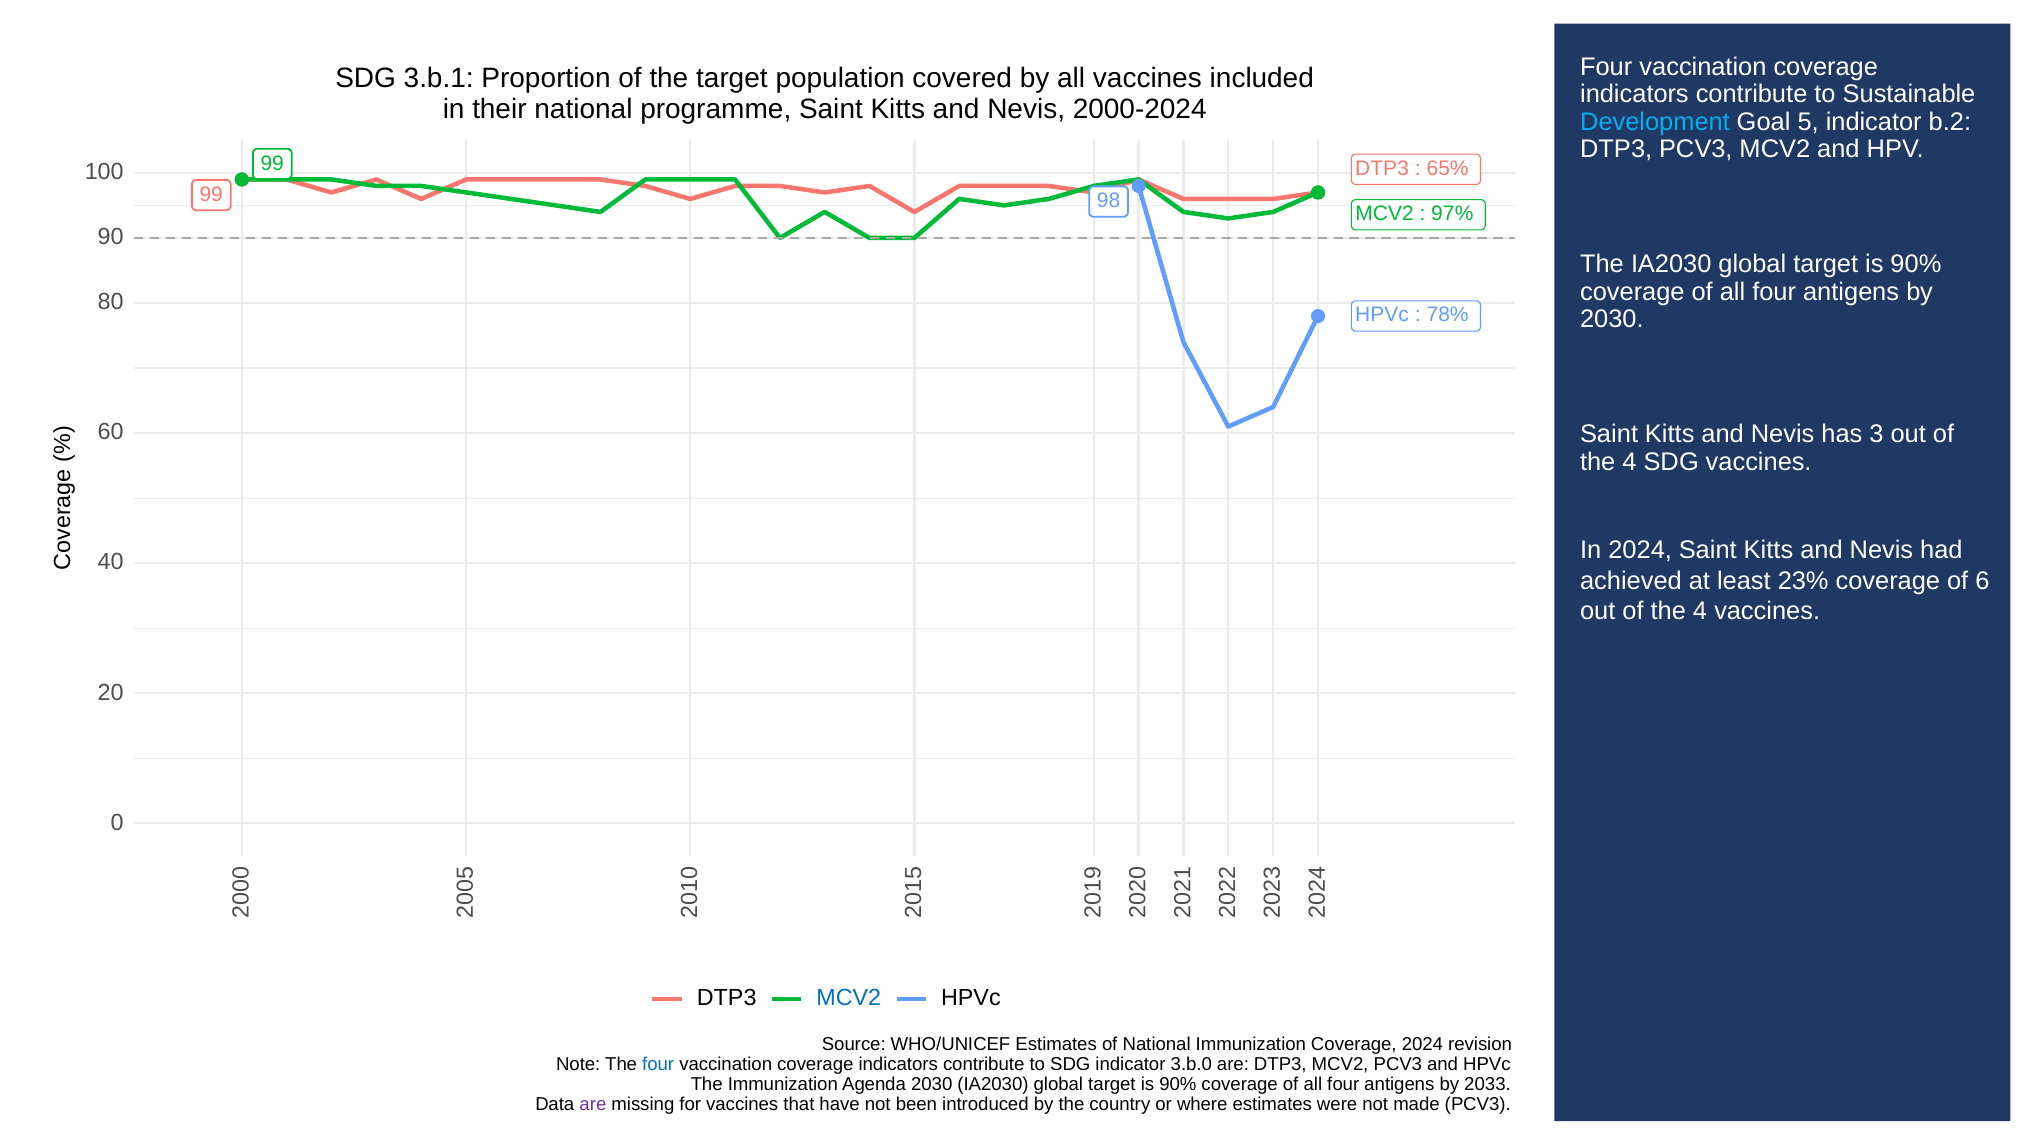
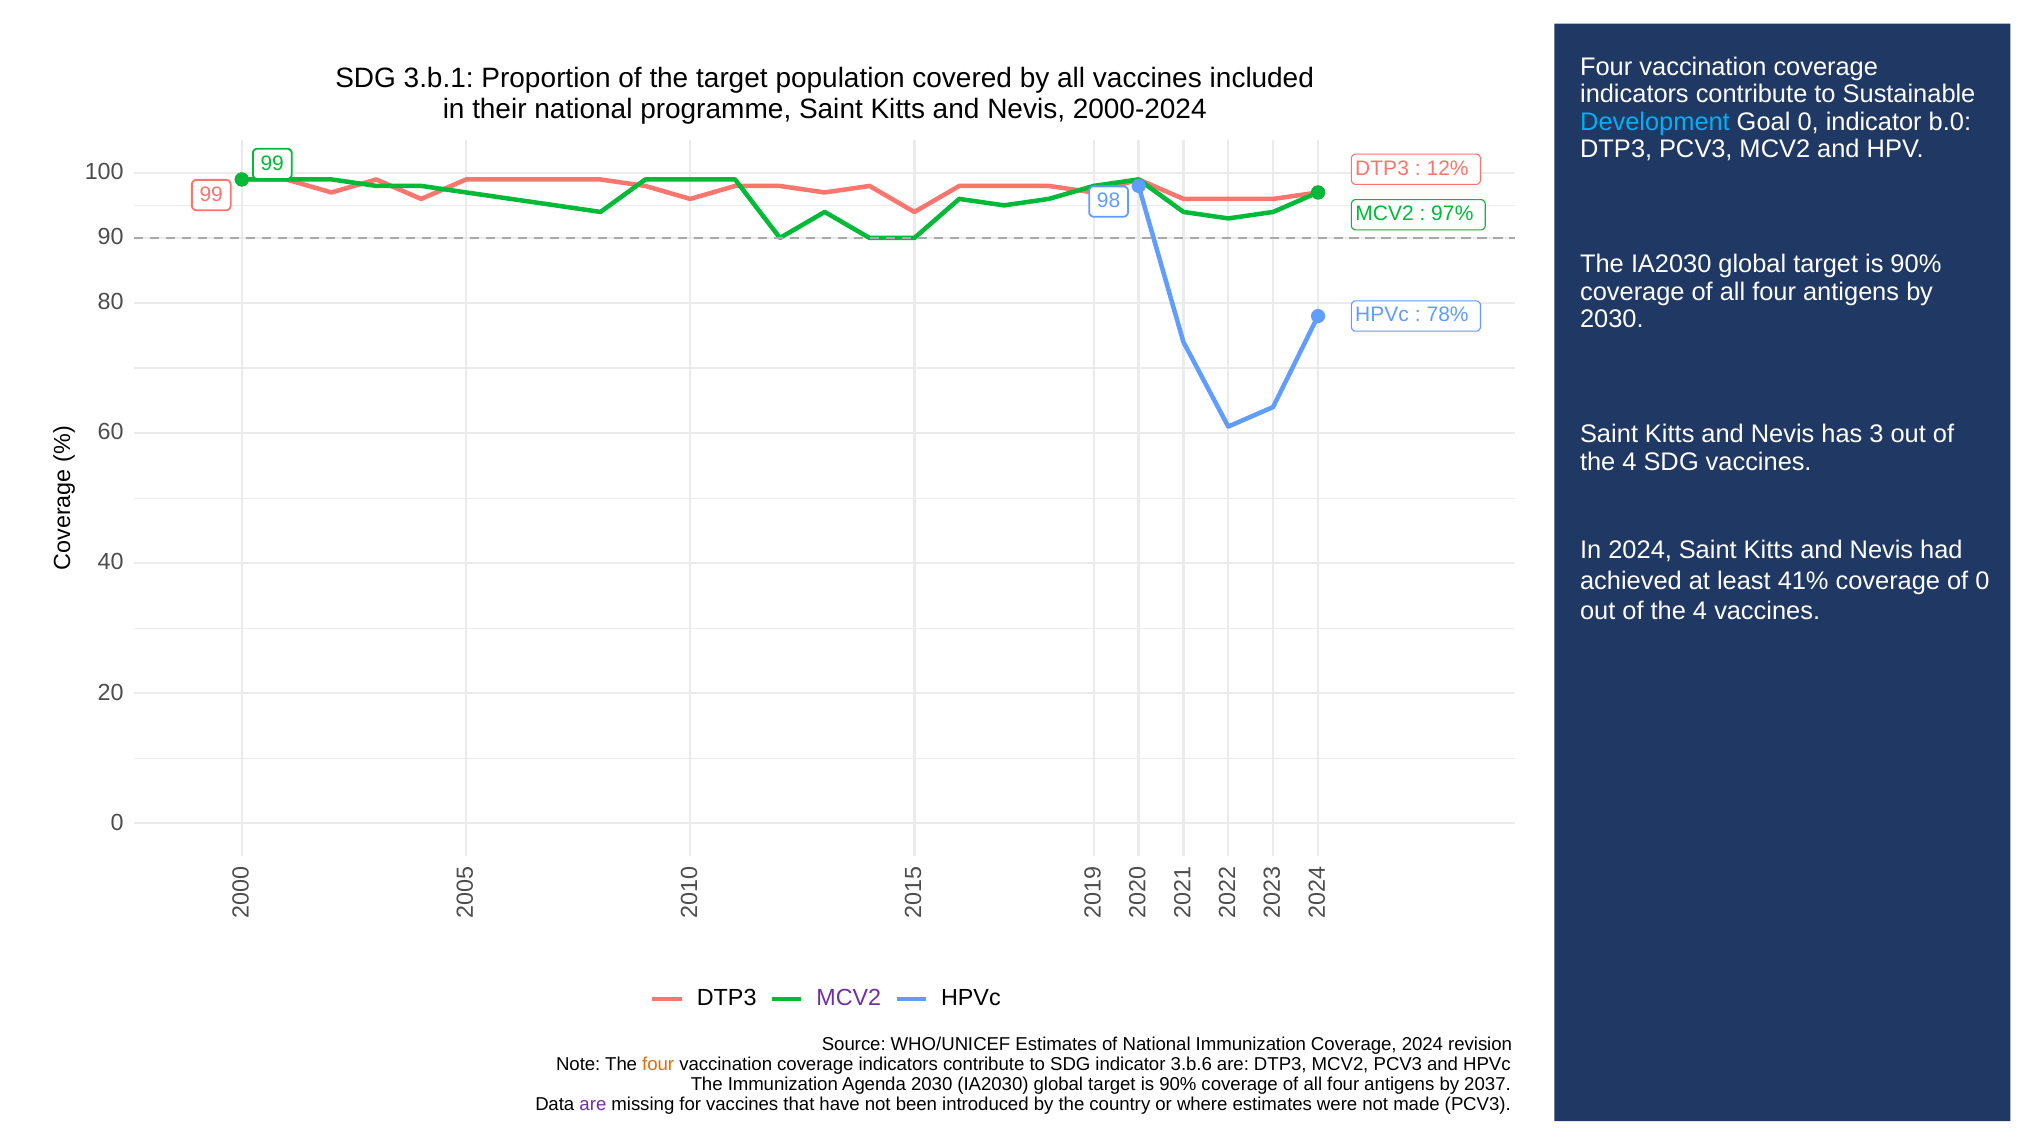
Goal 5: 5 -> 0 (1808, 122)
b.2: b.2 -> b.0 (1950, 122)
65%: 65% -> 12% (1448, 168)
23%: 23% -> 41% (1803, 581)
of 6: 6 -> 0 (1982, 581)
MCV2 colour: blue -> purple (849, 998)
four colour: blue -> orange (658, 1065)
3.b.0: 3.b.0 -> 3.b.6 (1191, 1065)
2033: 2033 -> 2037 (1487, 1085)
